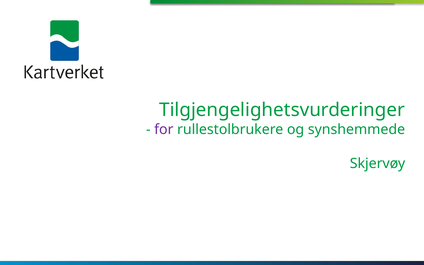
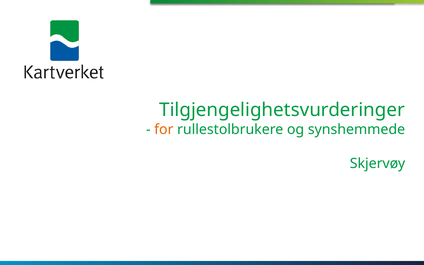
for colour: purple -> orange (164, 130)
